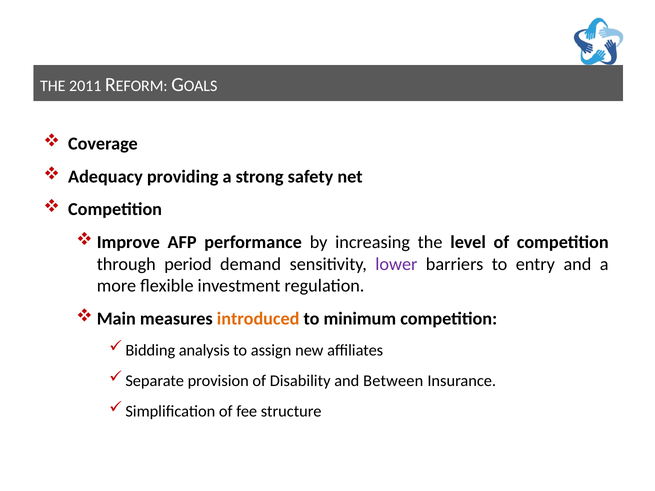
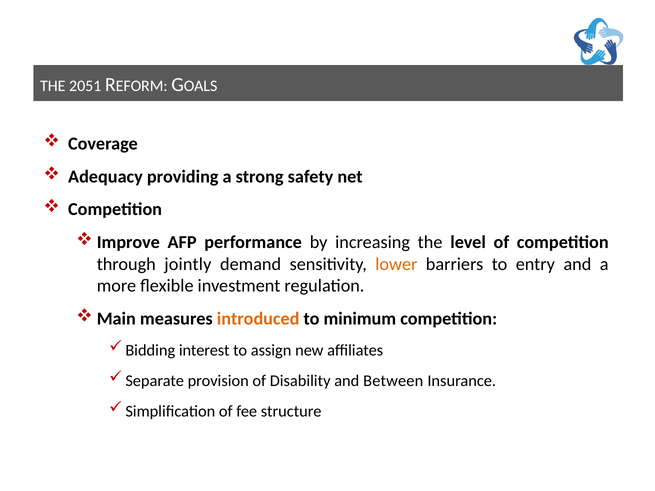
2011: 2011 -> 2051 (85, 86)
period: period -> jointly (188, 264)
lower colour: purple -> orange (396, 264)
analysis: analysis -> interest (204, 350)
